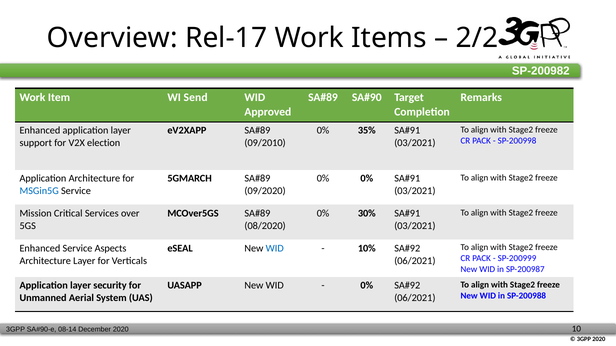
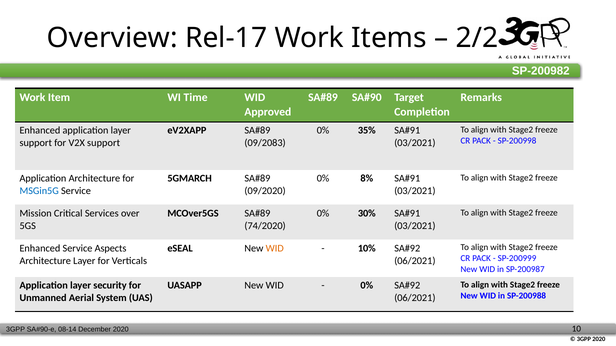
Send: Send -> Time (196, 98)
V2X election: election -> support (104, 143)
09/2010: 09/2010 -> 09/2083 (265, 143)
0% 0%: 0% -> 8% (367, 179)
08/2020: 08/2020 -> 74/2020 (265, 226)
WID colour: blue -> orange (275, 248)
